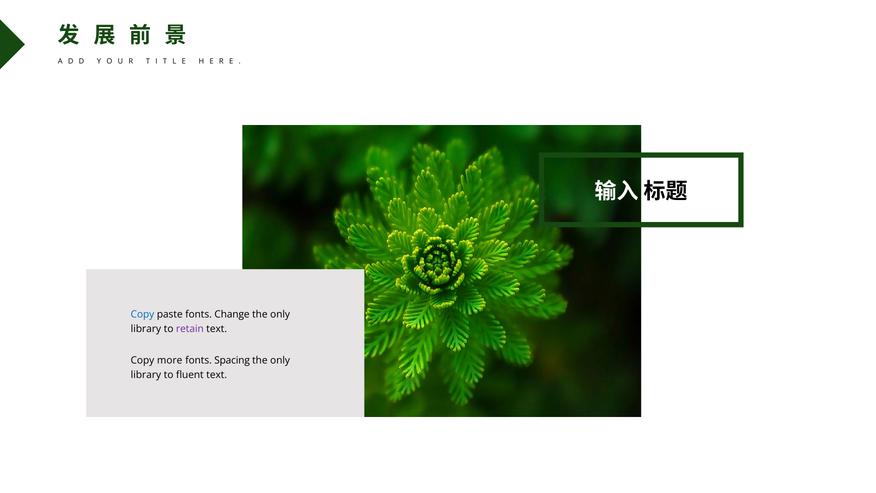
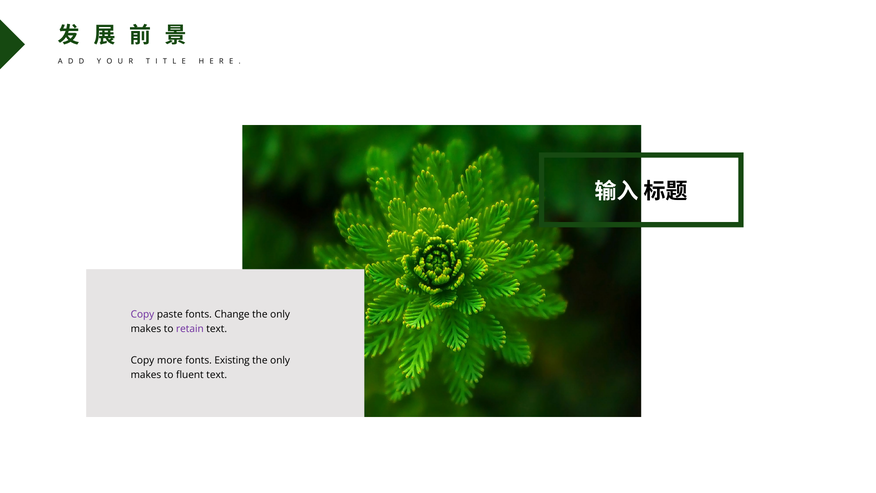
Copy colour: blue -> purple (142, 314)
library: library -> makes (146, 329)
Spacing: Spacing -> Existing (232, 360)
library: library -> makes (146, 375)
